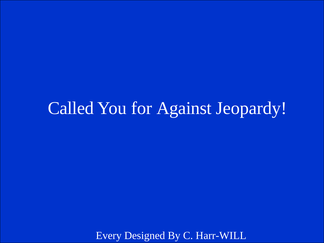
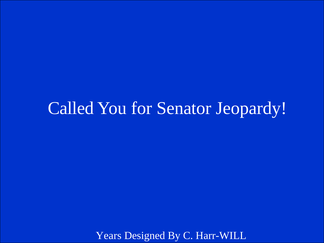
Against: Against -> Senator (184, 108)
Every: Every -> Years (109, 236)
